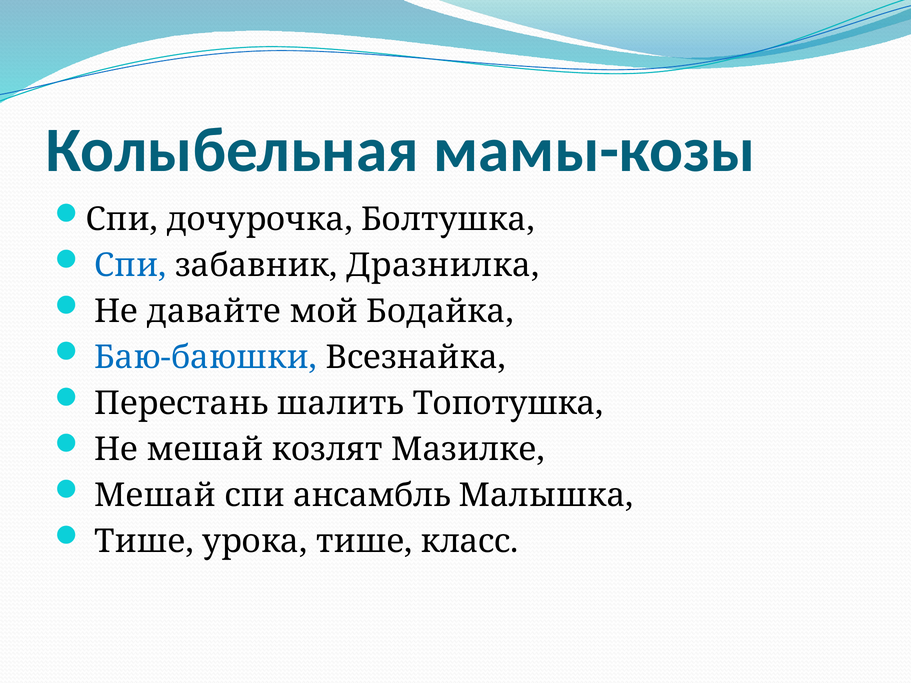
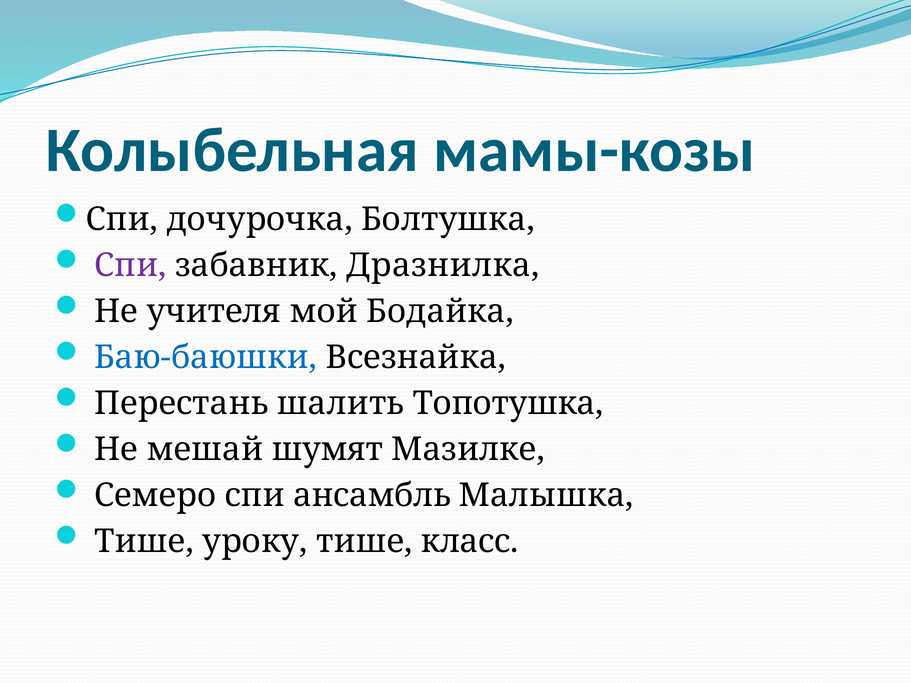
Спи colour: blue -> purple (130, 265)
давайте: давайте -> учителя (214, 311)
козлят: козлят -> шумят (327, 449)
Мешай: Мешай -> Семеро (155, 495)
урока: урока -> уроку (255, 541)
